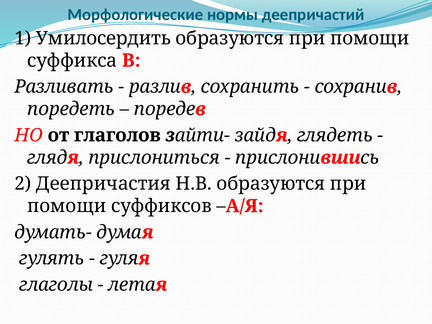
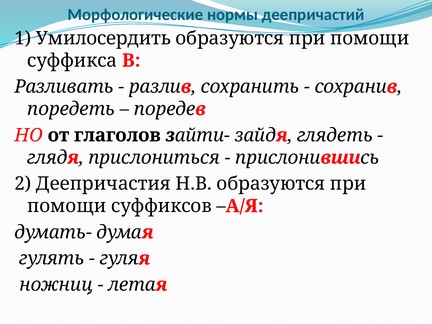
глаголы: глаголы -> ножниц (56, 285)
